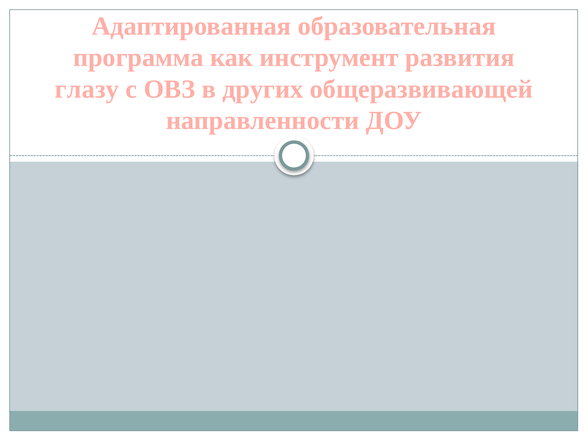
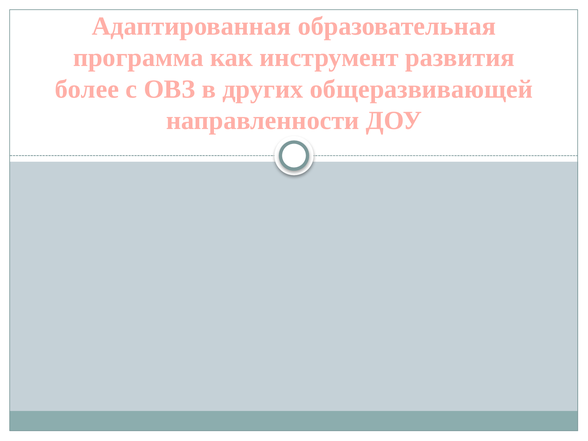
глазу: глазу -> более (87, 89)
